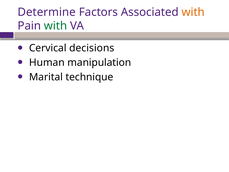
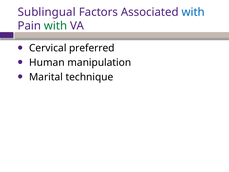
Determine: Determine -> Sublingual (47, 12)
with colour: orange -> blue (193, 12)
decisions: decisions -> preferred (92, 48)
